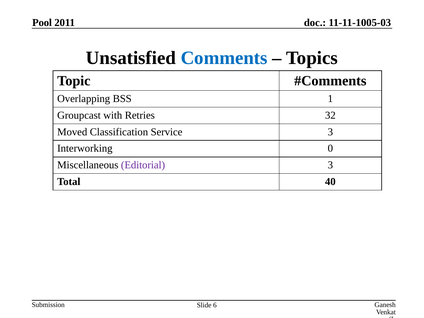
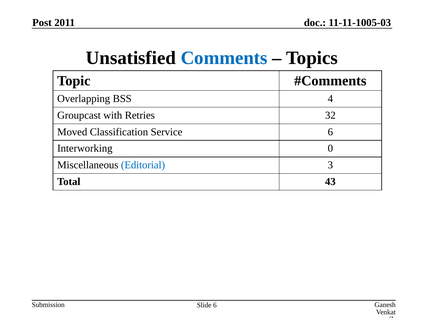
Pool: Pool -> Post (42, 23)
1: 1 -> 4 (330, 99)
Service 3: 3 -> 6 (330, 132)
Editorial colour: purple -> blue (143, 165)
40: 40 -> 43 (330, 182)
